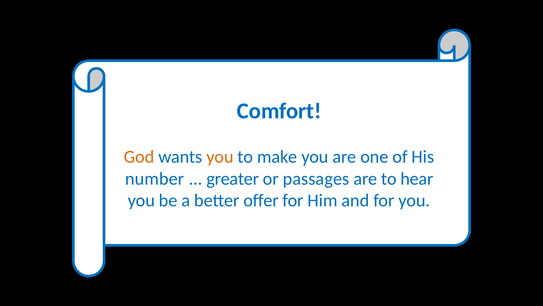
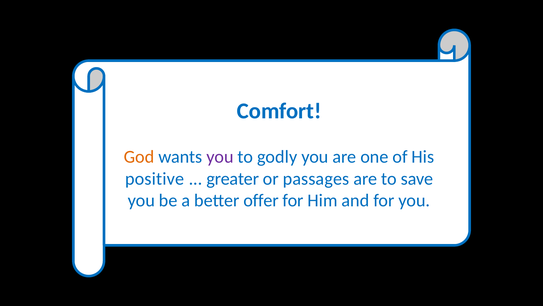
you colour: orange -> purple (220, 157)
make: make -> godly (277, 157)
number: number -> positive (155, 178)
hear: hear -> save (417, 178)
